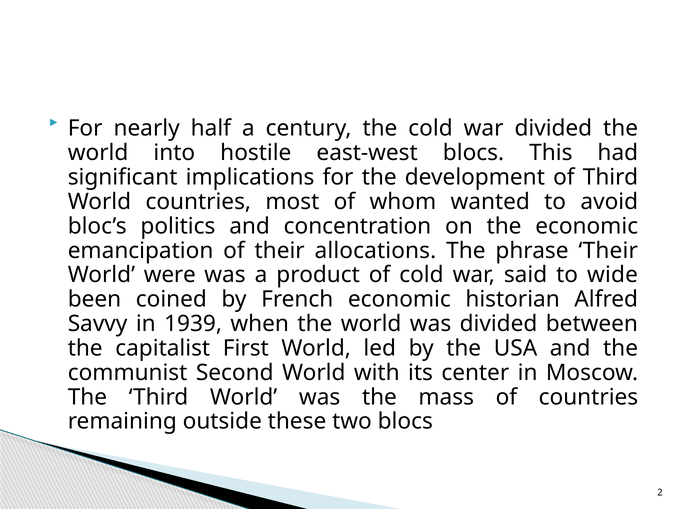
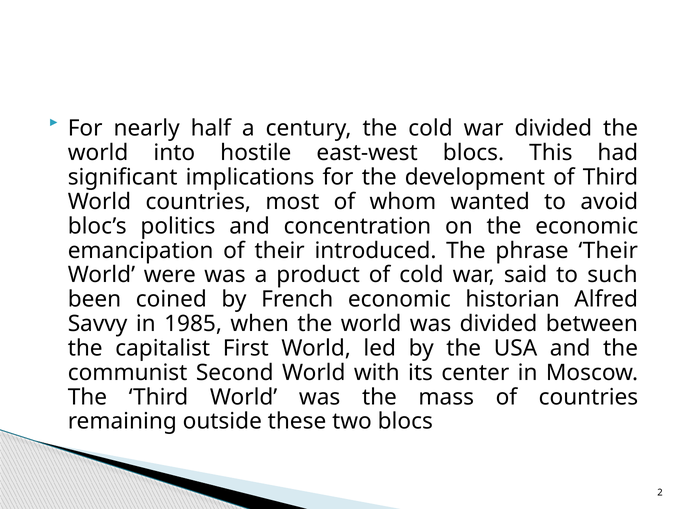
allocations: allocations -> introduced (376, 251)
wide: wide -> such (612, 275)
1939: 1939 -> 1985 (193, 324)
